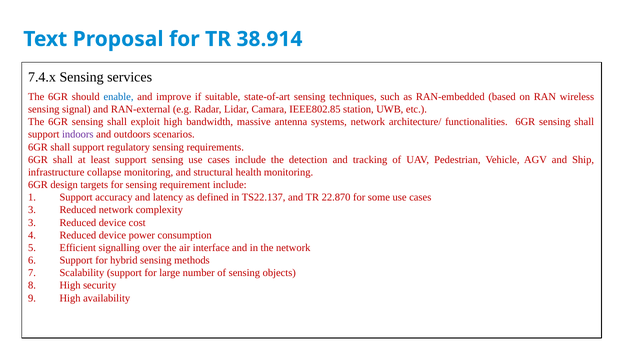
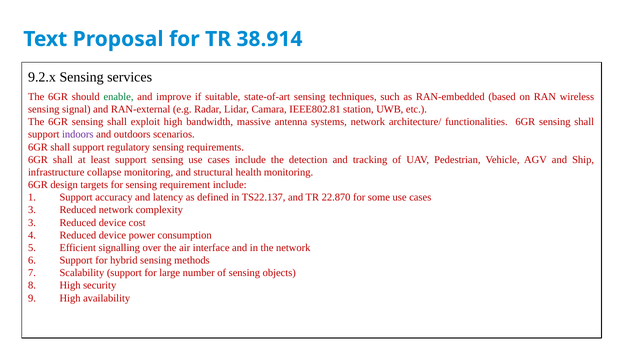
7.4.x: 7.4.x -> 9.2.x (42, 77)
enable colour: blue -> green (119, 97)
IEEE802.85: IEEE802.85 -> IEEE802.81 (315, 109)
